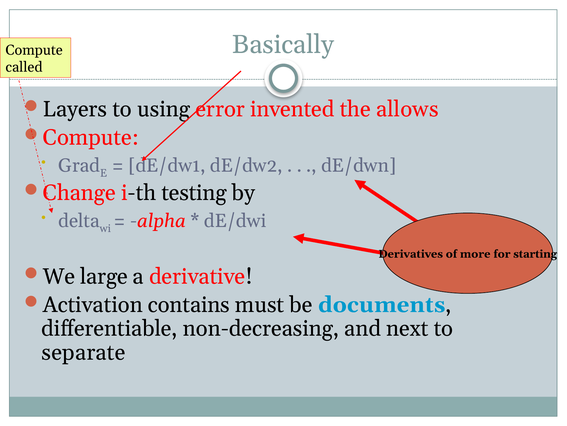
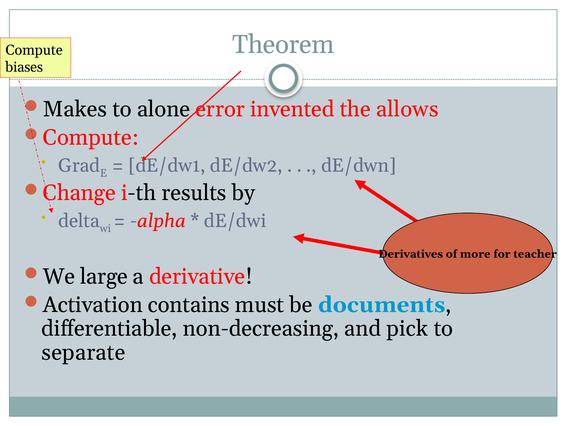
Basically: Basically -> Theorem (283, 45)
called: called -> biases (24, 67)
Layers: Layers -> Makes (75, 109)
using: using -> alone (164, 109)
testing: testing -> results (194, 193)
starting: starting -> teacher (535, 254)
next: next -> pick (407, 328)
